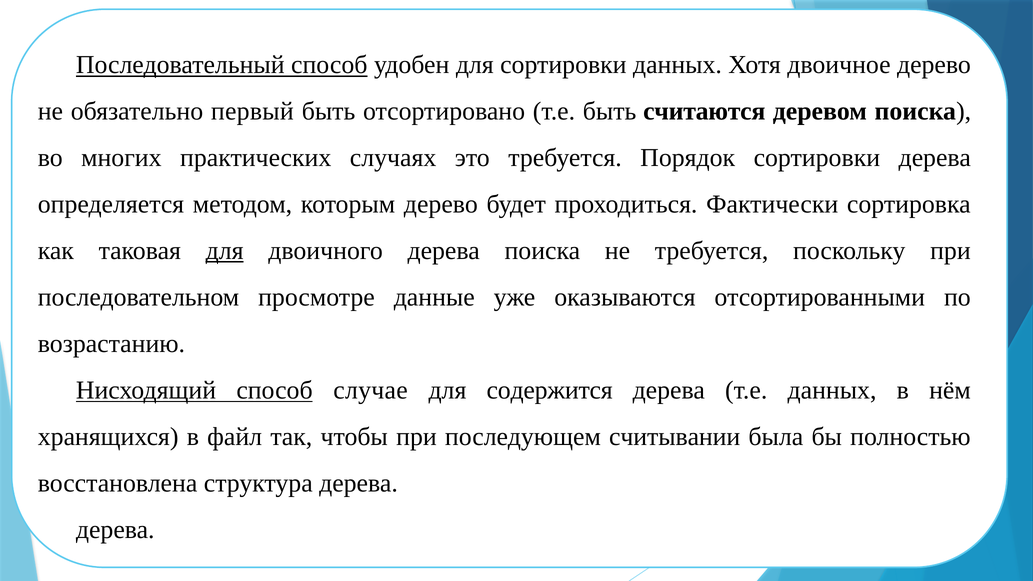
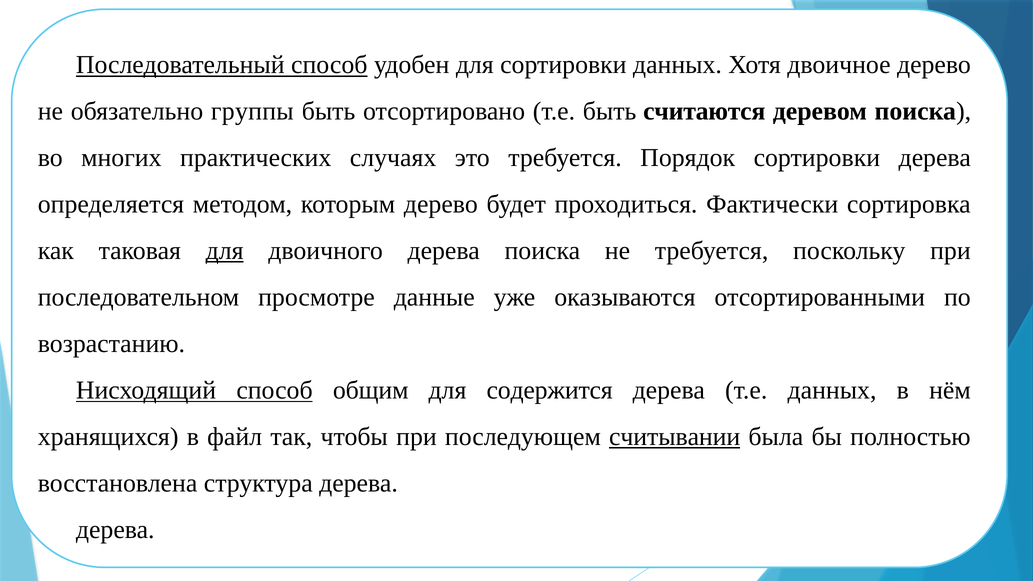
первый: первый -> группы (252, 111)
случае: случае -> общим (371, 390)
считывании underline: none -> present (675, 437)
